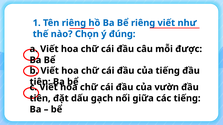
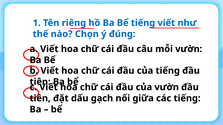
Bể riêng: riêng -> tiếng (143, 23)
mỗi được: được -> vườn (189, 49)
